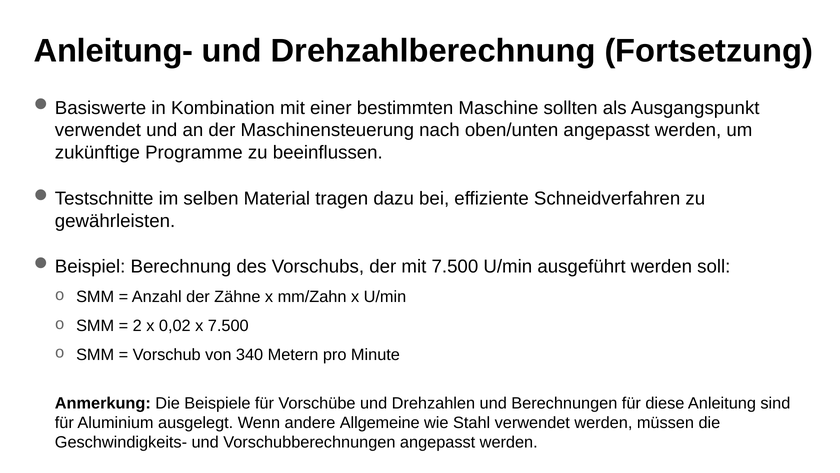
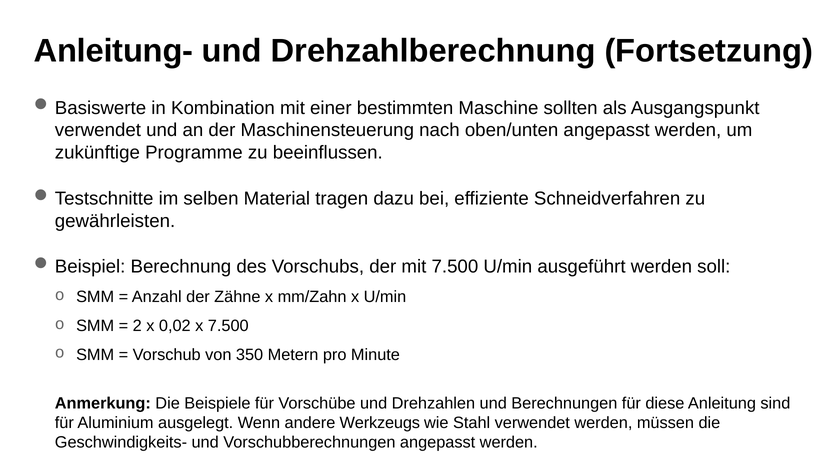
340: 340 -> 350 (250, 354)
Allgemeine: Allgemeine -> Werkzeugs (380, 422)
